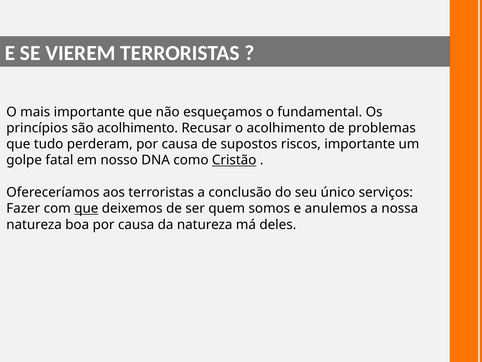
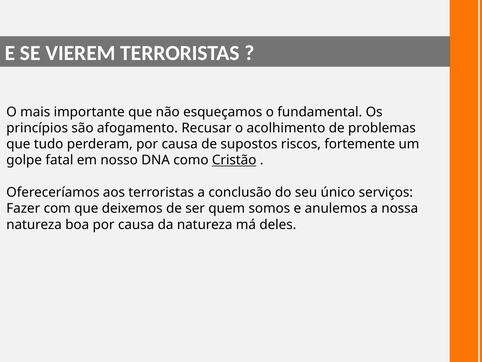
são acolhimento: acolhimento -> afogamento (137, 128)
riscos importante: importante -> fortemente (360, 144)
que underline: present -> none (86, 208)
